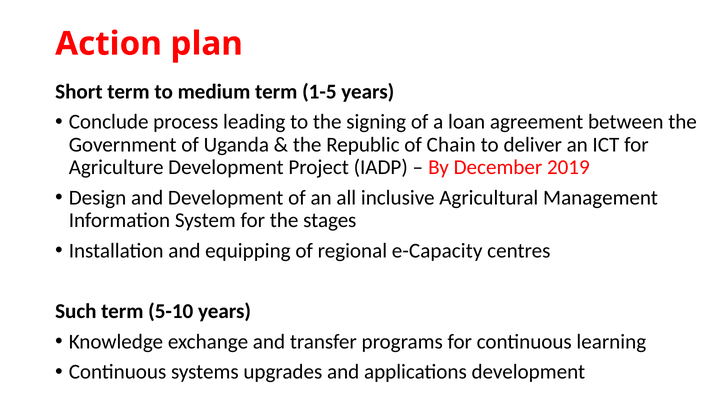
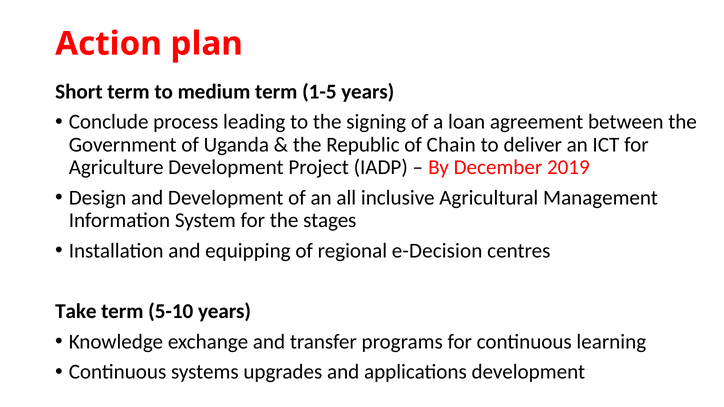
e-Capacity: e-Capacity -> e-Decision (437, 251)
Such: Such -> Take (76, 311)
